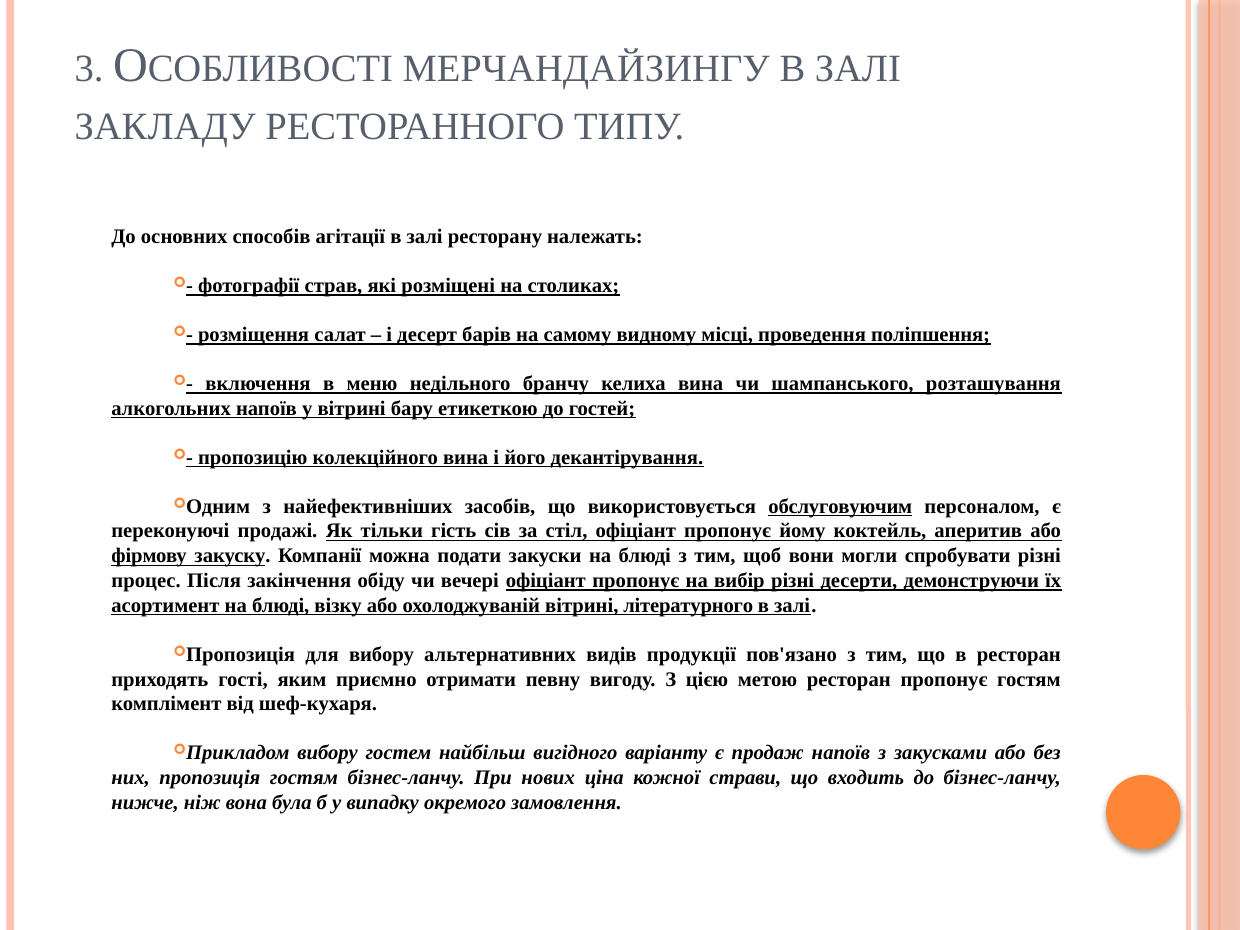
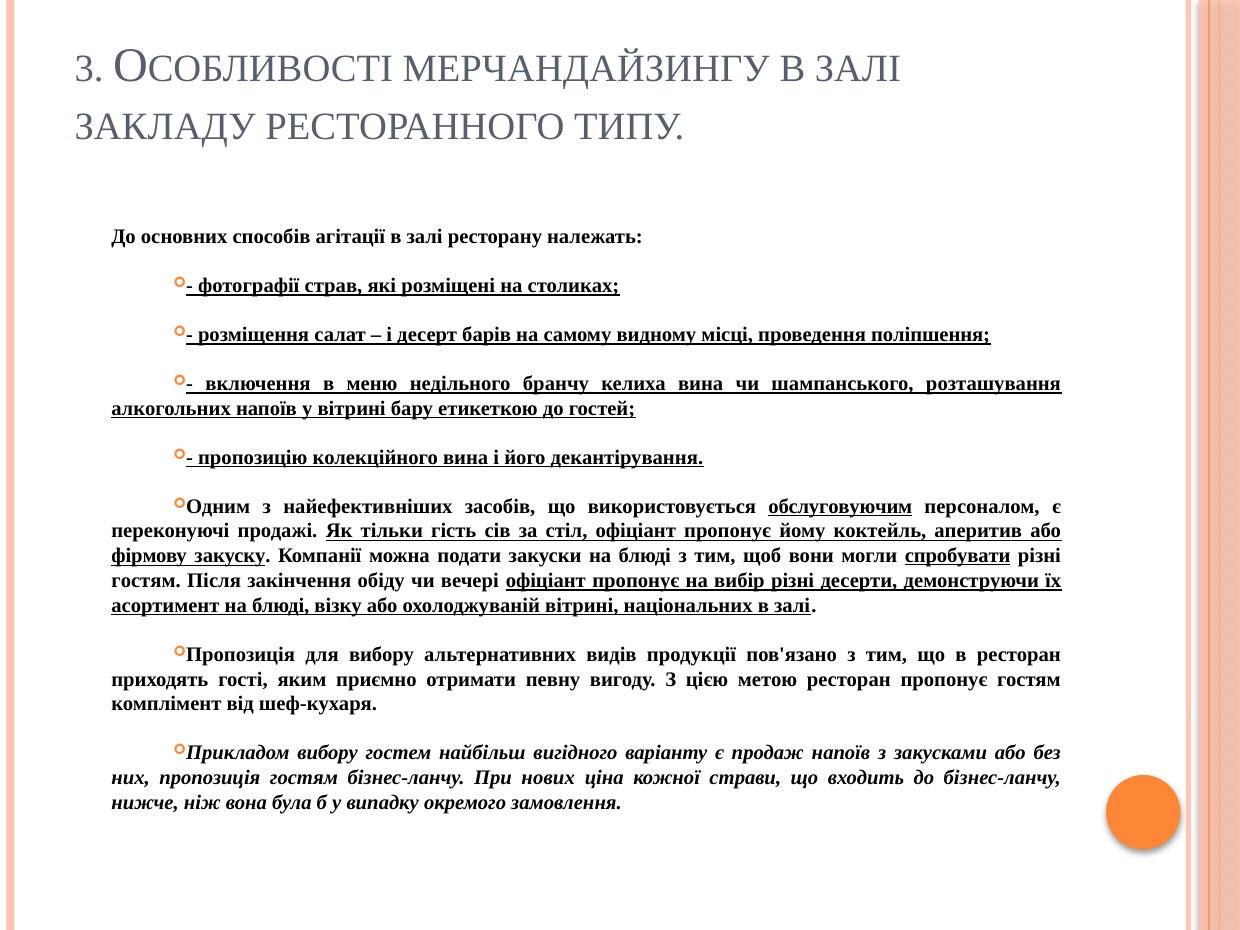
спробувати underline: none -> present (958, 556)
процес: процес -> гостям (146, 581)
літературного: літературного -> національних (688, 606)
